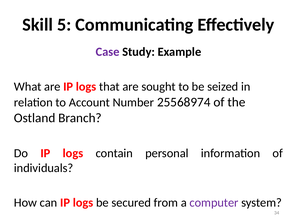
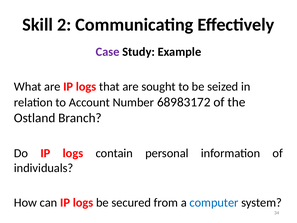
5: 5 -> 2 (64, 25)
25568974: 25568974 -> 68983172 (184, 102)
computer colour: purple -> blue (214, 202)
